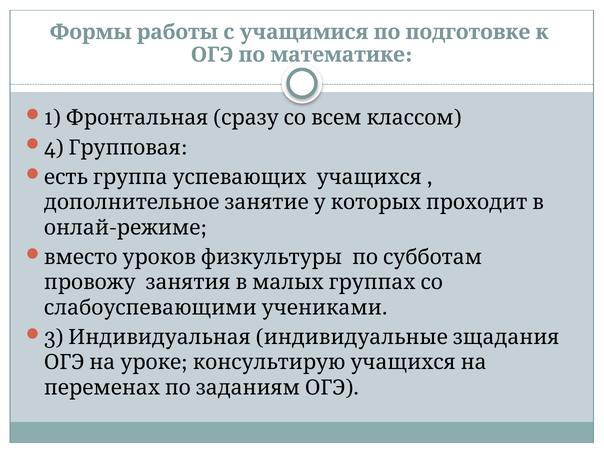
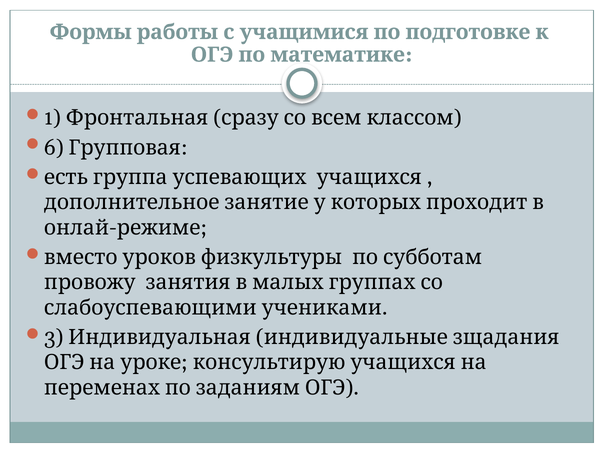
4: 4 -> 6 (54, 148)
